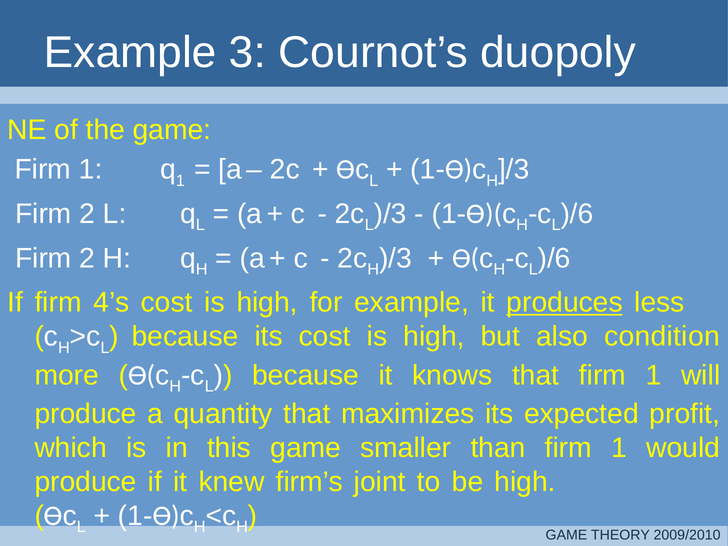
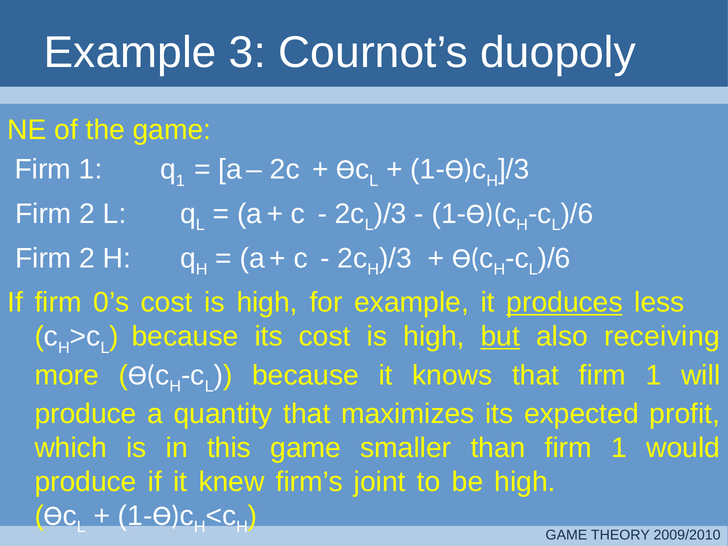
4’s: 4’s -> 0’s (111, 303)
but underline: none -> present (500, 337)
condition: condition -> receiving (662, 337)
